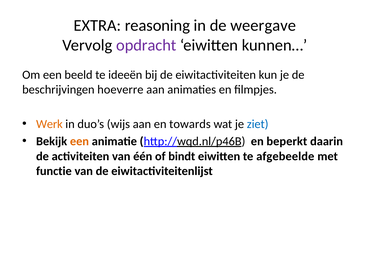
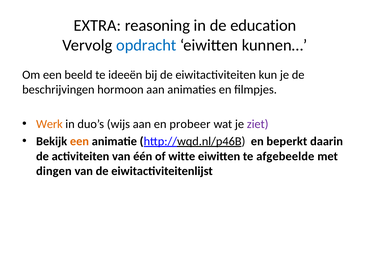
weergave: weergave -> education (263, 26)
opdracht colour: purple -> blue (146, 45)
hoeverre: hoeverre -> hormoon (120, 90)
towards: towards -> probeer (190, 124)
ziet colour: blue -> purple (258, 124)
bindt: bindt -> witte (182, 156)
functie: functie -> dingen (54, 171)
